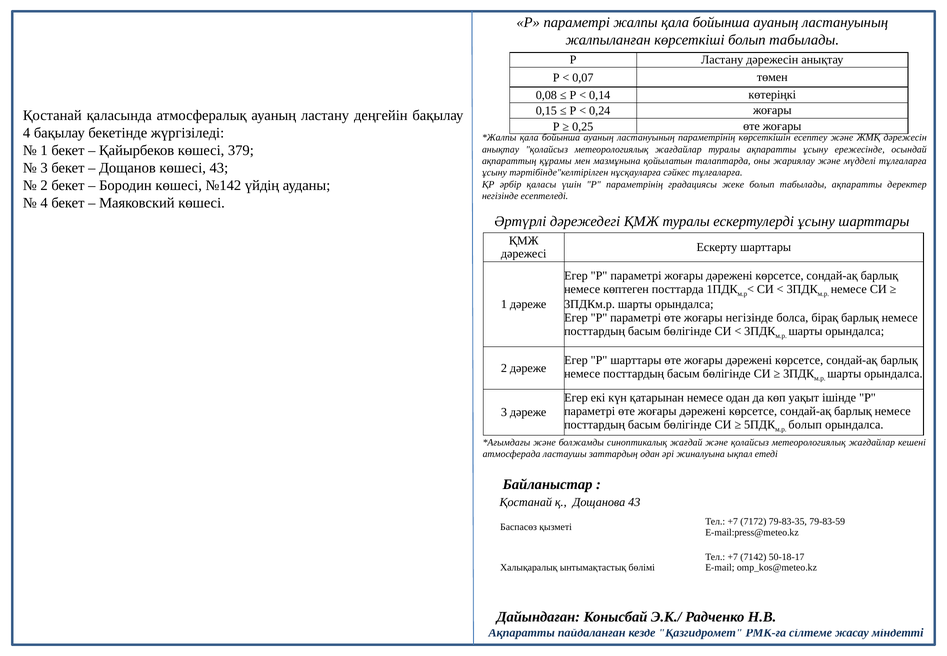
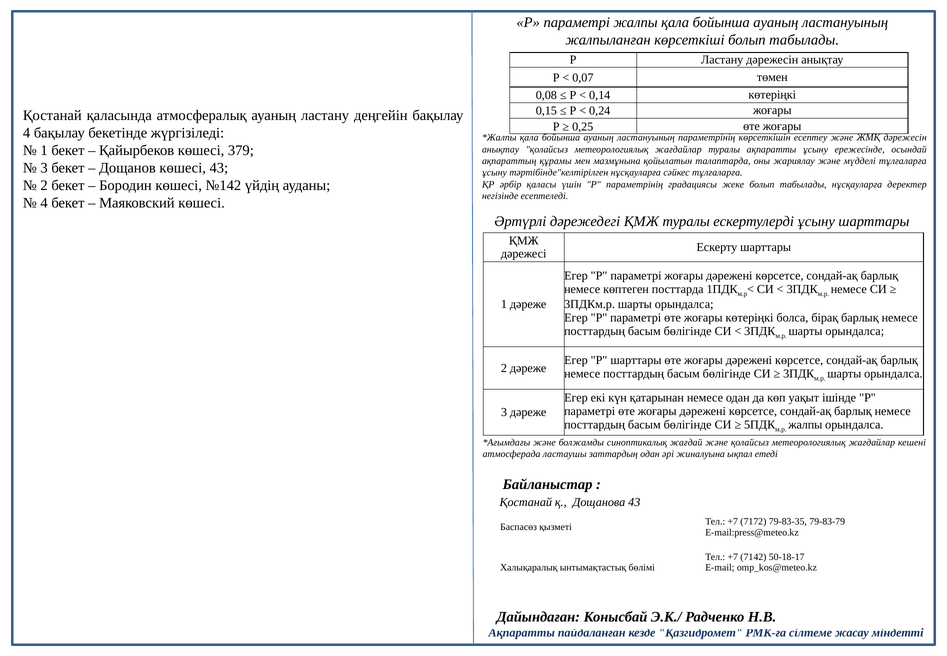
табылады ақпаратты: ақпаратты -> нұсқауларға (857, 184)
жоғары негізінде: негізінде -> көтеріңкі (750, 318)
болып: болып -> жалпы (805, 424)
79-83-59: 79-83-59 -> 79-83-79 (827, 521)
